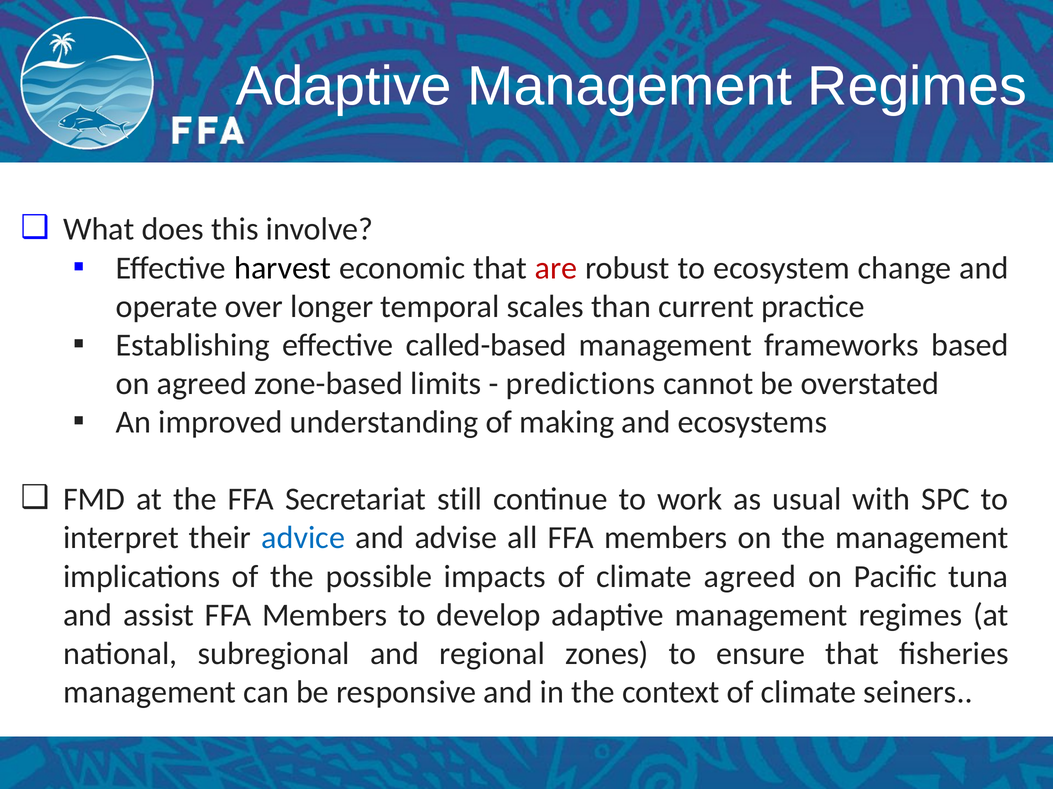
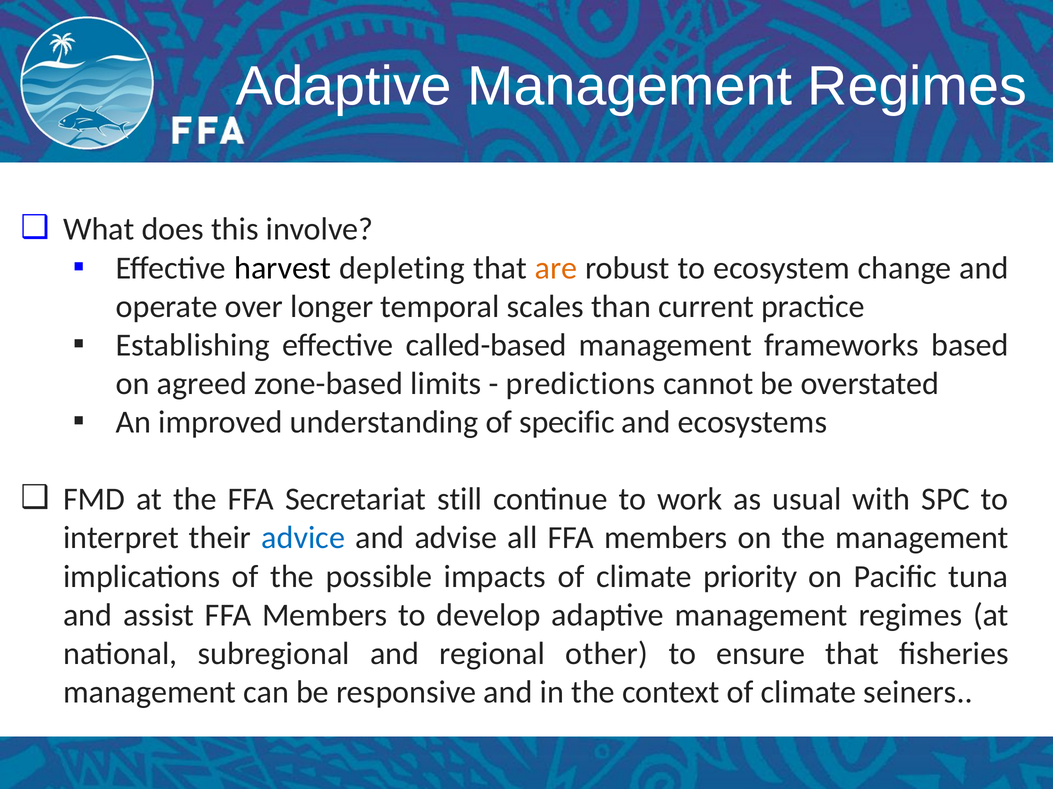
economic: economic -> depleting (402, 268)
are colour: red -> orange (556, 268)
making: making -> specific (567, 423)
climate agreed: agreed -> priority (750, 577)
zones: zones -> other (607, 654)
